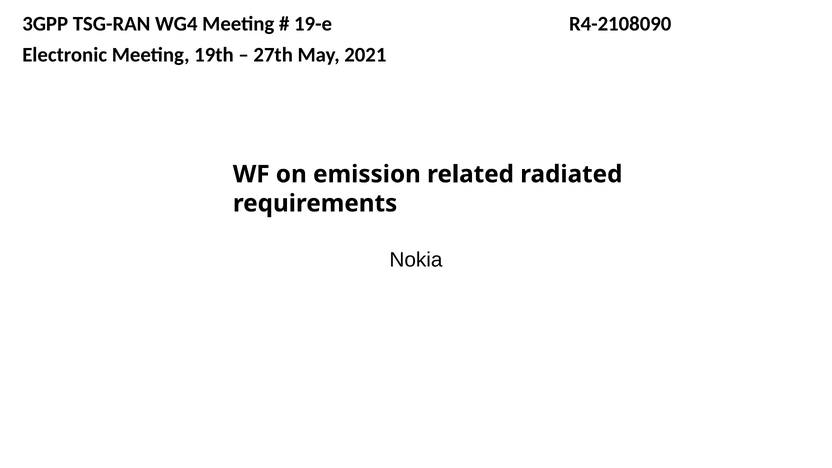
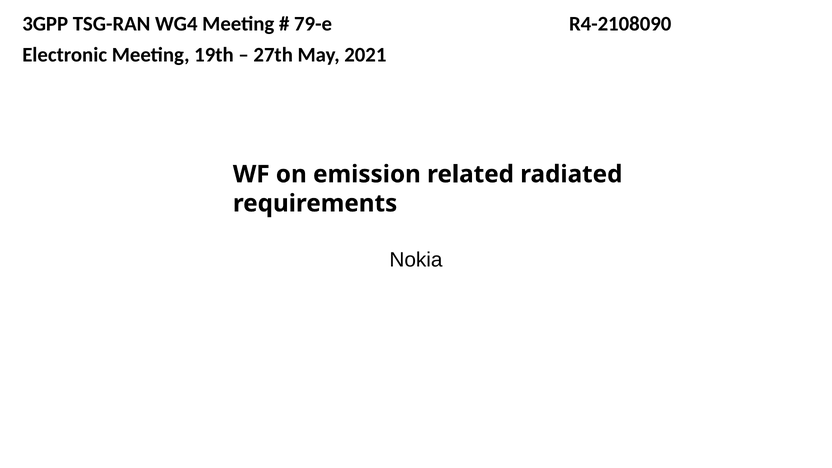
19-e: 19-e -> 79-e (313, 24)
